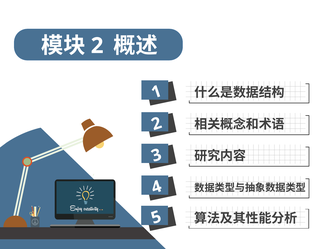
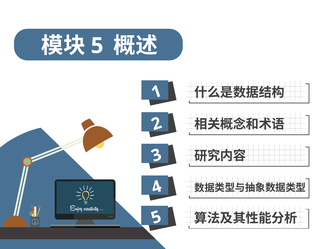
2: 2 -> 5 (97, 46)
